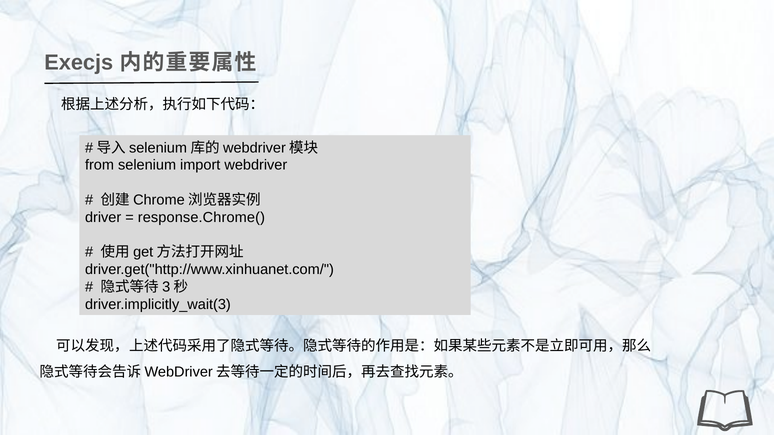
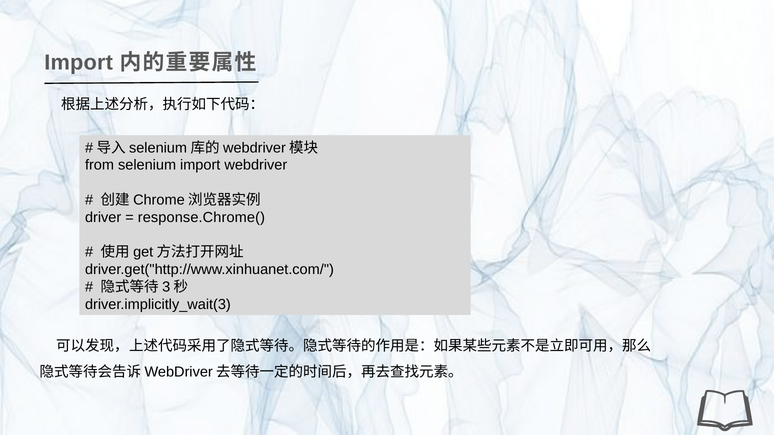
Execjs: Execjs -> Import (79, 63)
